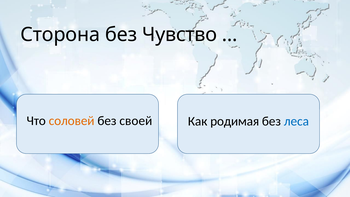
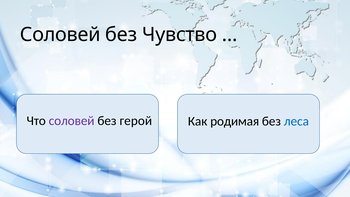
Сторона: Сторона -> Соловей (60, 35)
соловей colour: orange -> purple (72, 121)
своей: своей -> герой (136, 121)
